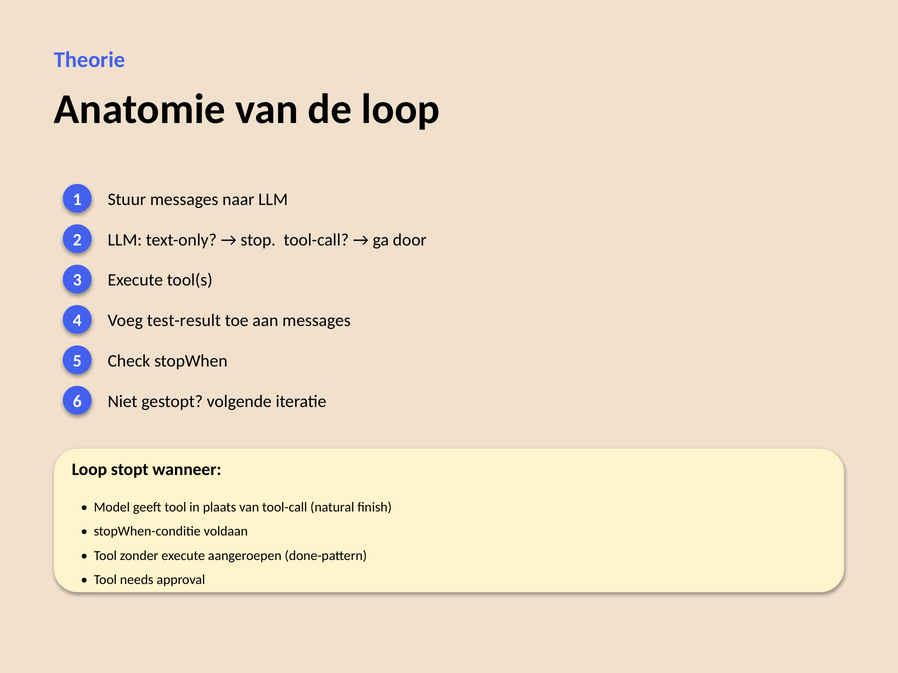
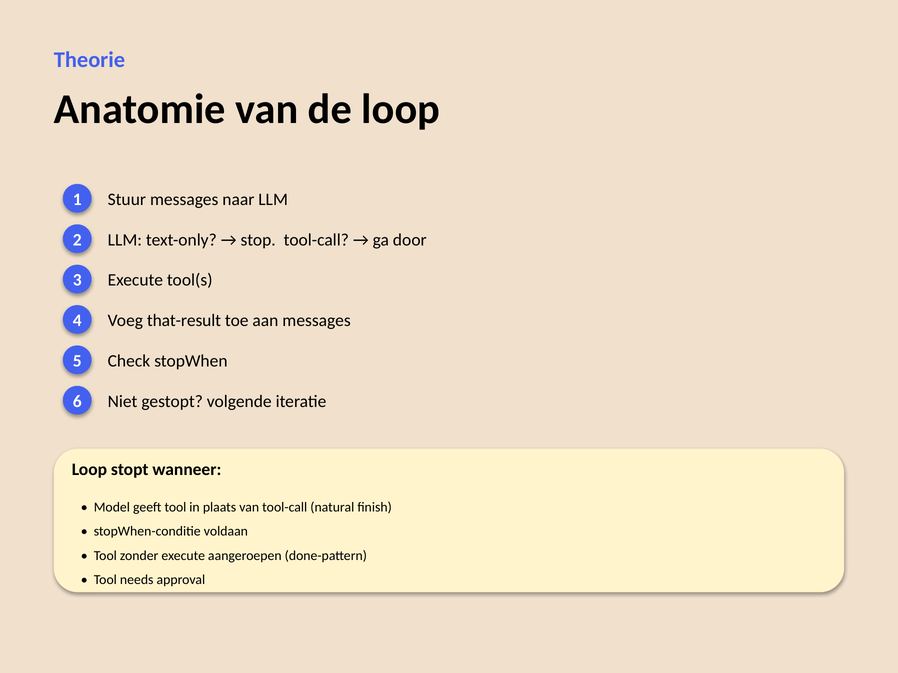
test-result: test-result -> that-result (184, 321)
